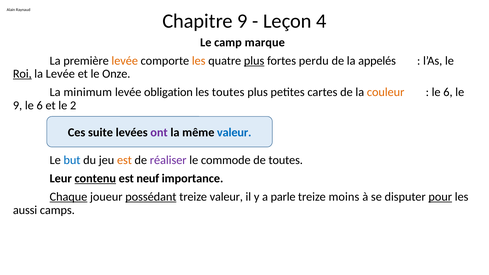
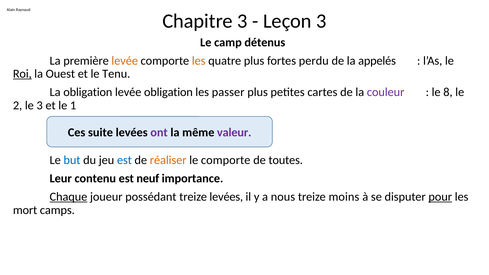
Chapitre 9: 9 -> 3 (242, 21)
Leçon 4: 4 -> 3 (321, 21)
marque: marque -> détenus (265, 42)
plus underline: present -> none (254, 61)
la Levée: Levée -> Ouest (60, 74)
Onze: Onze -> Tenu (116, 74)
La minimum: minimum -> obligation (88, 92)
les toutes: toutes -> passer (228, 92)
couleur colour: orange -> purple (386, 92)
6: 6 -> 8 (448, 92)
9: 9 -> 2 (18, 105)
6: 6 -> 3 (40, 105)
2: 2 -> 1 (73, 105)
valeur colour: blue -> purple (234, 133)
est colour: orange -> blue (124, 160)
réaliser colour: purple -> orange (168, 160)
le commode: commode -> comporte (226, 160)
contenu underline: present -> none (95, 179)
possédant underline: present -> none (151, 197)
treize valeur: valeur -> levées (226, 197)
parle: parle -> nous (283, 197)
aussi: aussi -> mort (25, 210)
